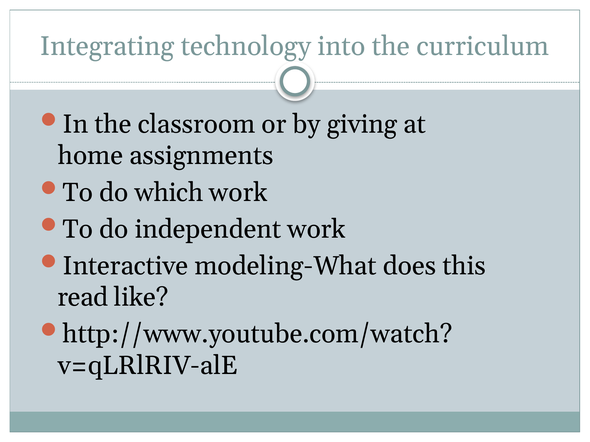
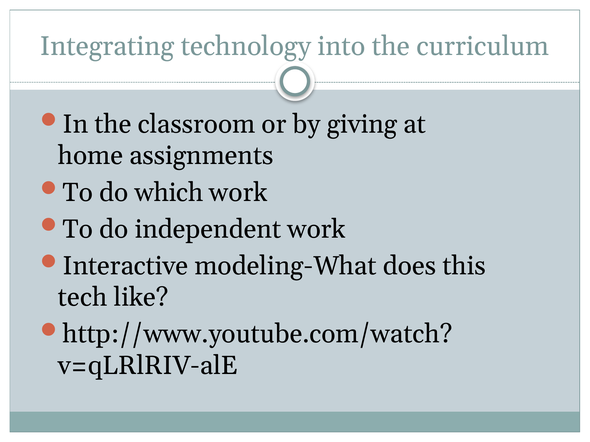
read: read -> tech (83, 298)
